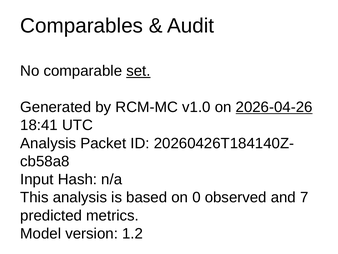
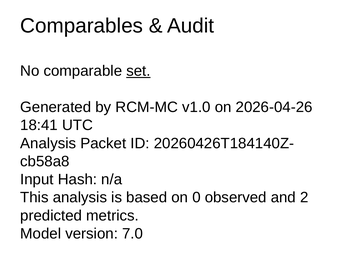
2026-04-26 underline: present -> none (274, 107)
7: 7 -> 2 (304, 197)
1.2: 1.2 -> 7.0 (133, 233)
